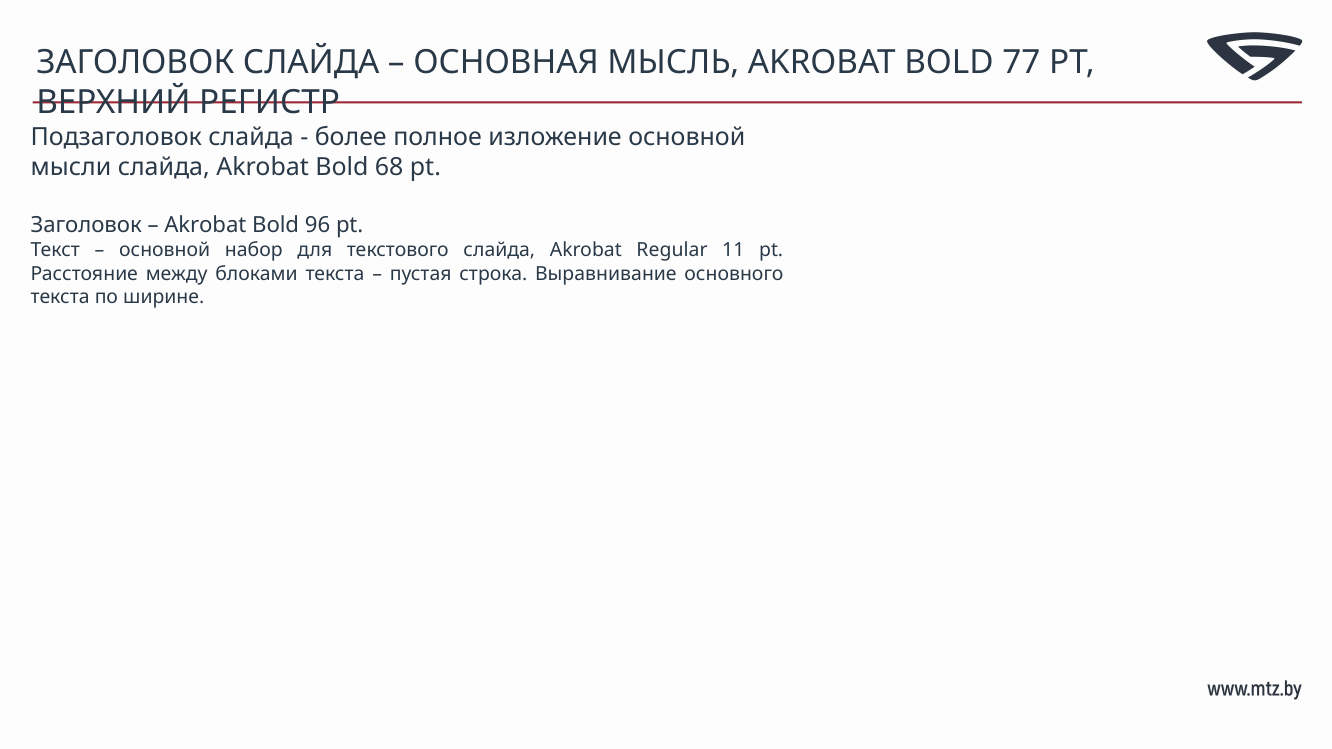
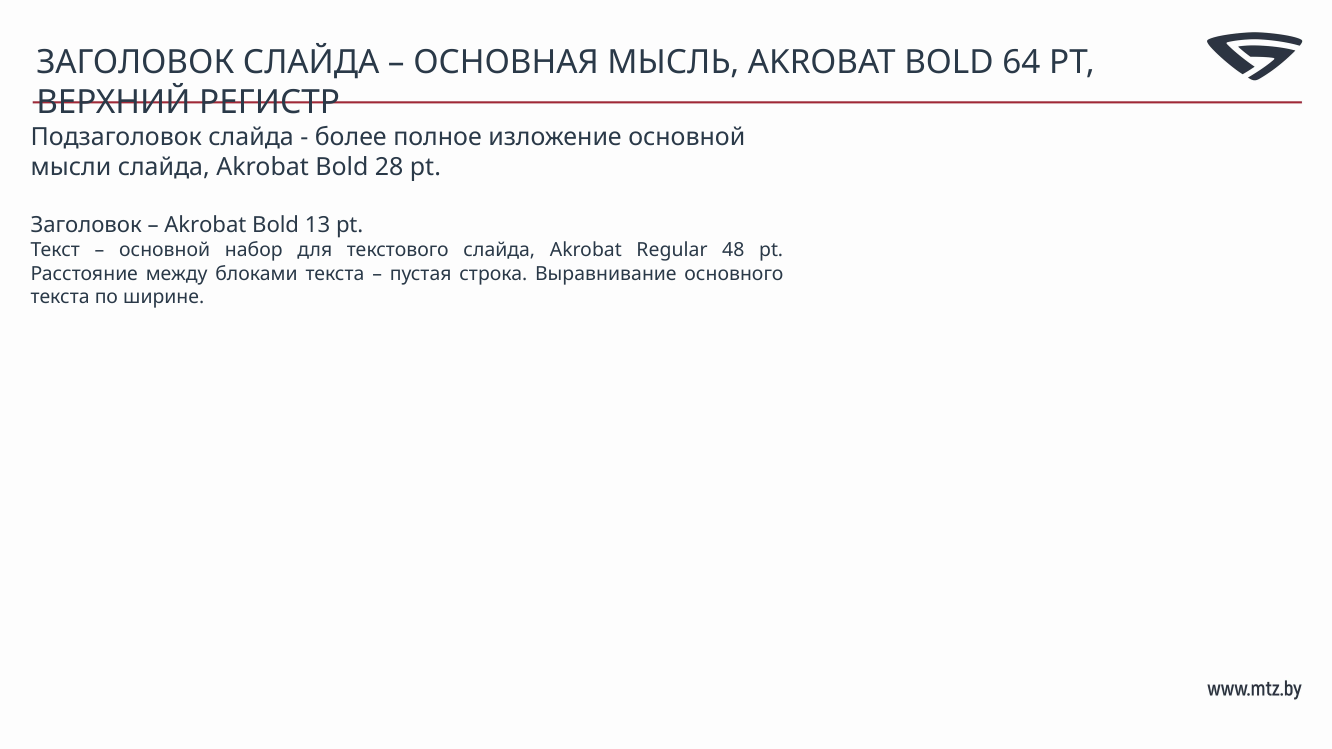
77: 77 -> 64 (1021, 63)
68: 68 -> 28 (389, 168)
96: 96 -> 13 (318, 226)
11: 11 -> 48 (733, 251)
